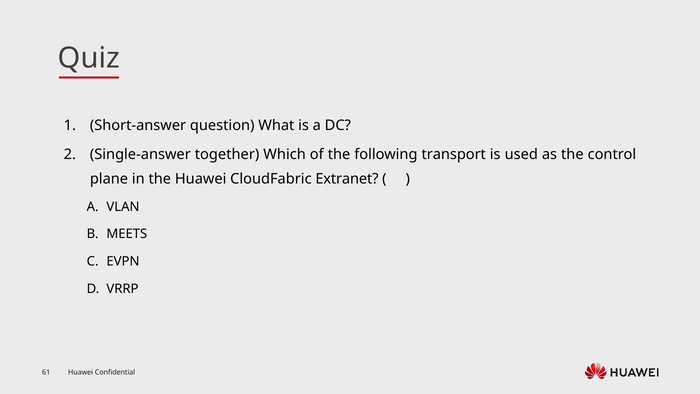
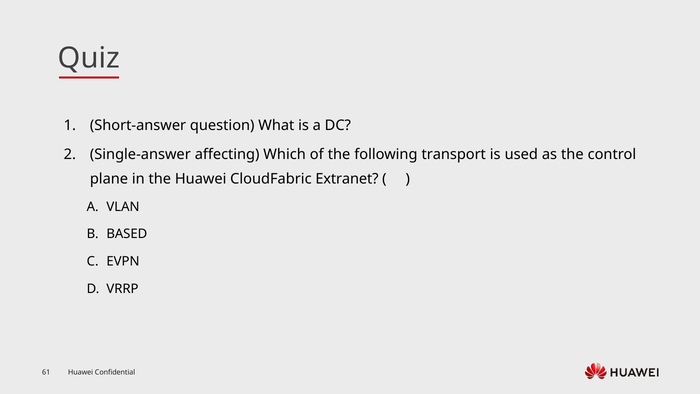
together: together -> affecting (227, 154)
MEETS: MEETS -> BASED (127, 234)
